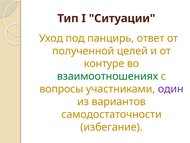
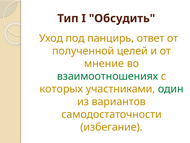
Ситуации: Ситуации -> Обсудить (122, 18)
контуре: контуре -> мнение (104, 63)
вопросы: вопросы -> которых (61, 89)
один colour: purple -> green (171, 89)
